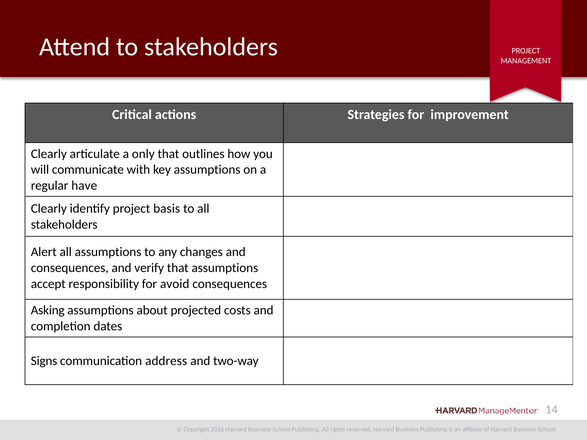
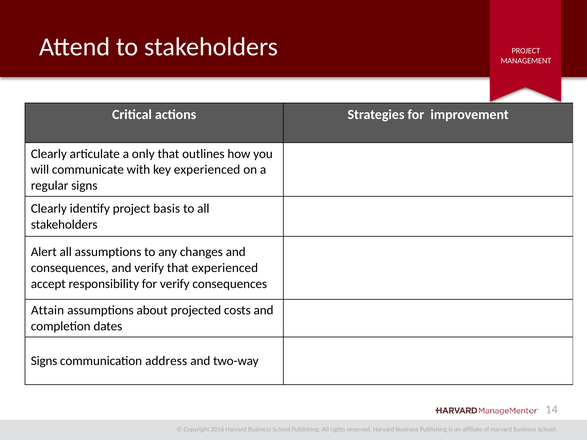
key assumptions: assumptions -> experienced (207, 170)
regular have: have -> signs (84, 186)
that assumptions: assumptions -> experienced (225, 268)
for avoid: avoid -> verify (175, 284)
Asking: Asking -> Attain (48, 310)
